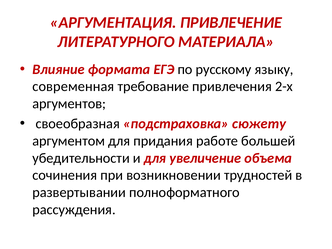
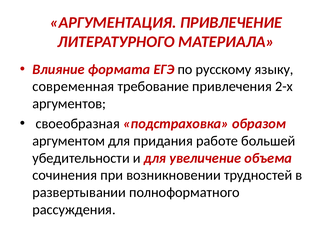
сюжету: сюжету -> образом (259, 124)
